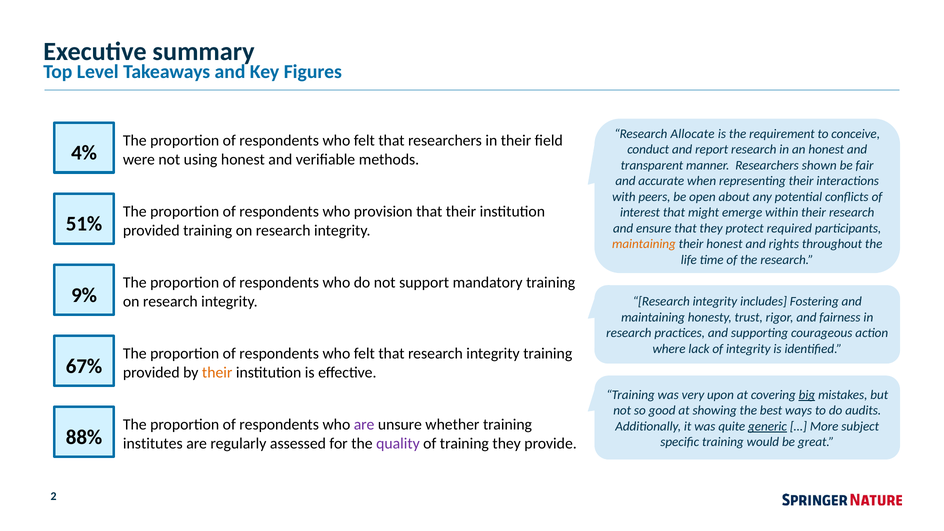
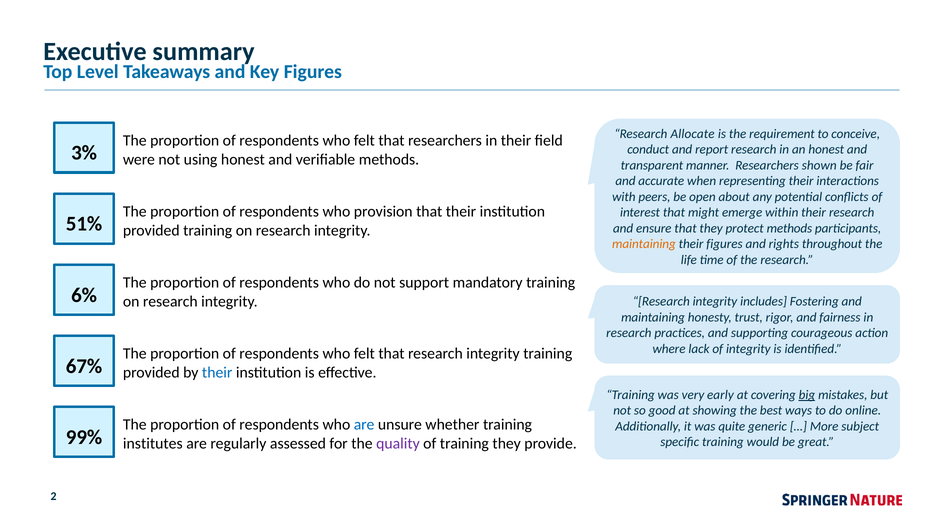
4%: 4% -> 3% (84, 153)
protect required: required -> methods (789, 228)
their honest: honest -> figures (724, 244)
9%: 9% -> 6% (84, 295)
their colour: orange -> blue (217, 373)
upon: upon -> early (720, 395)
audits: audits -> online (863, 411)
are colour: purple -> blue (364, 425)
generic underline: present -> none (768, 426)
88%: 88% -> 99% (84, 437)
